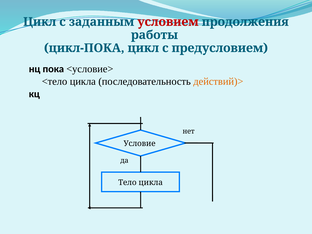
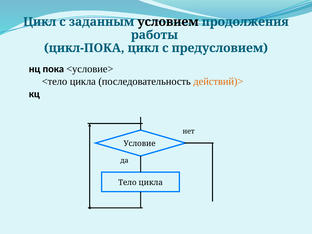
условием colour: red -> black (168, 22)
